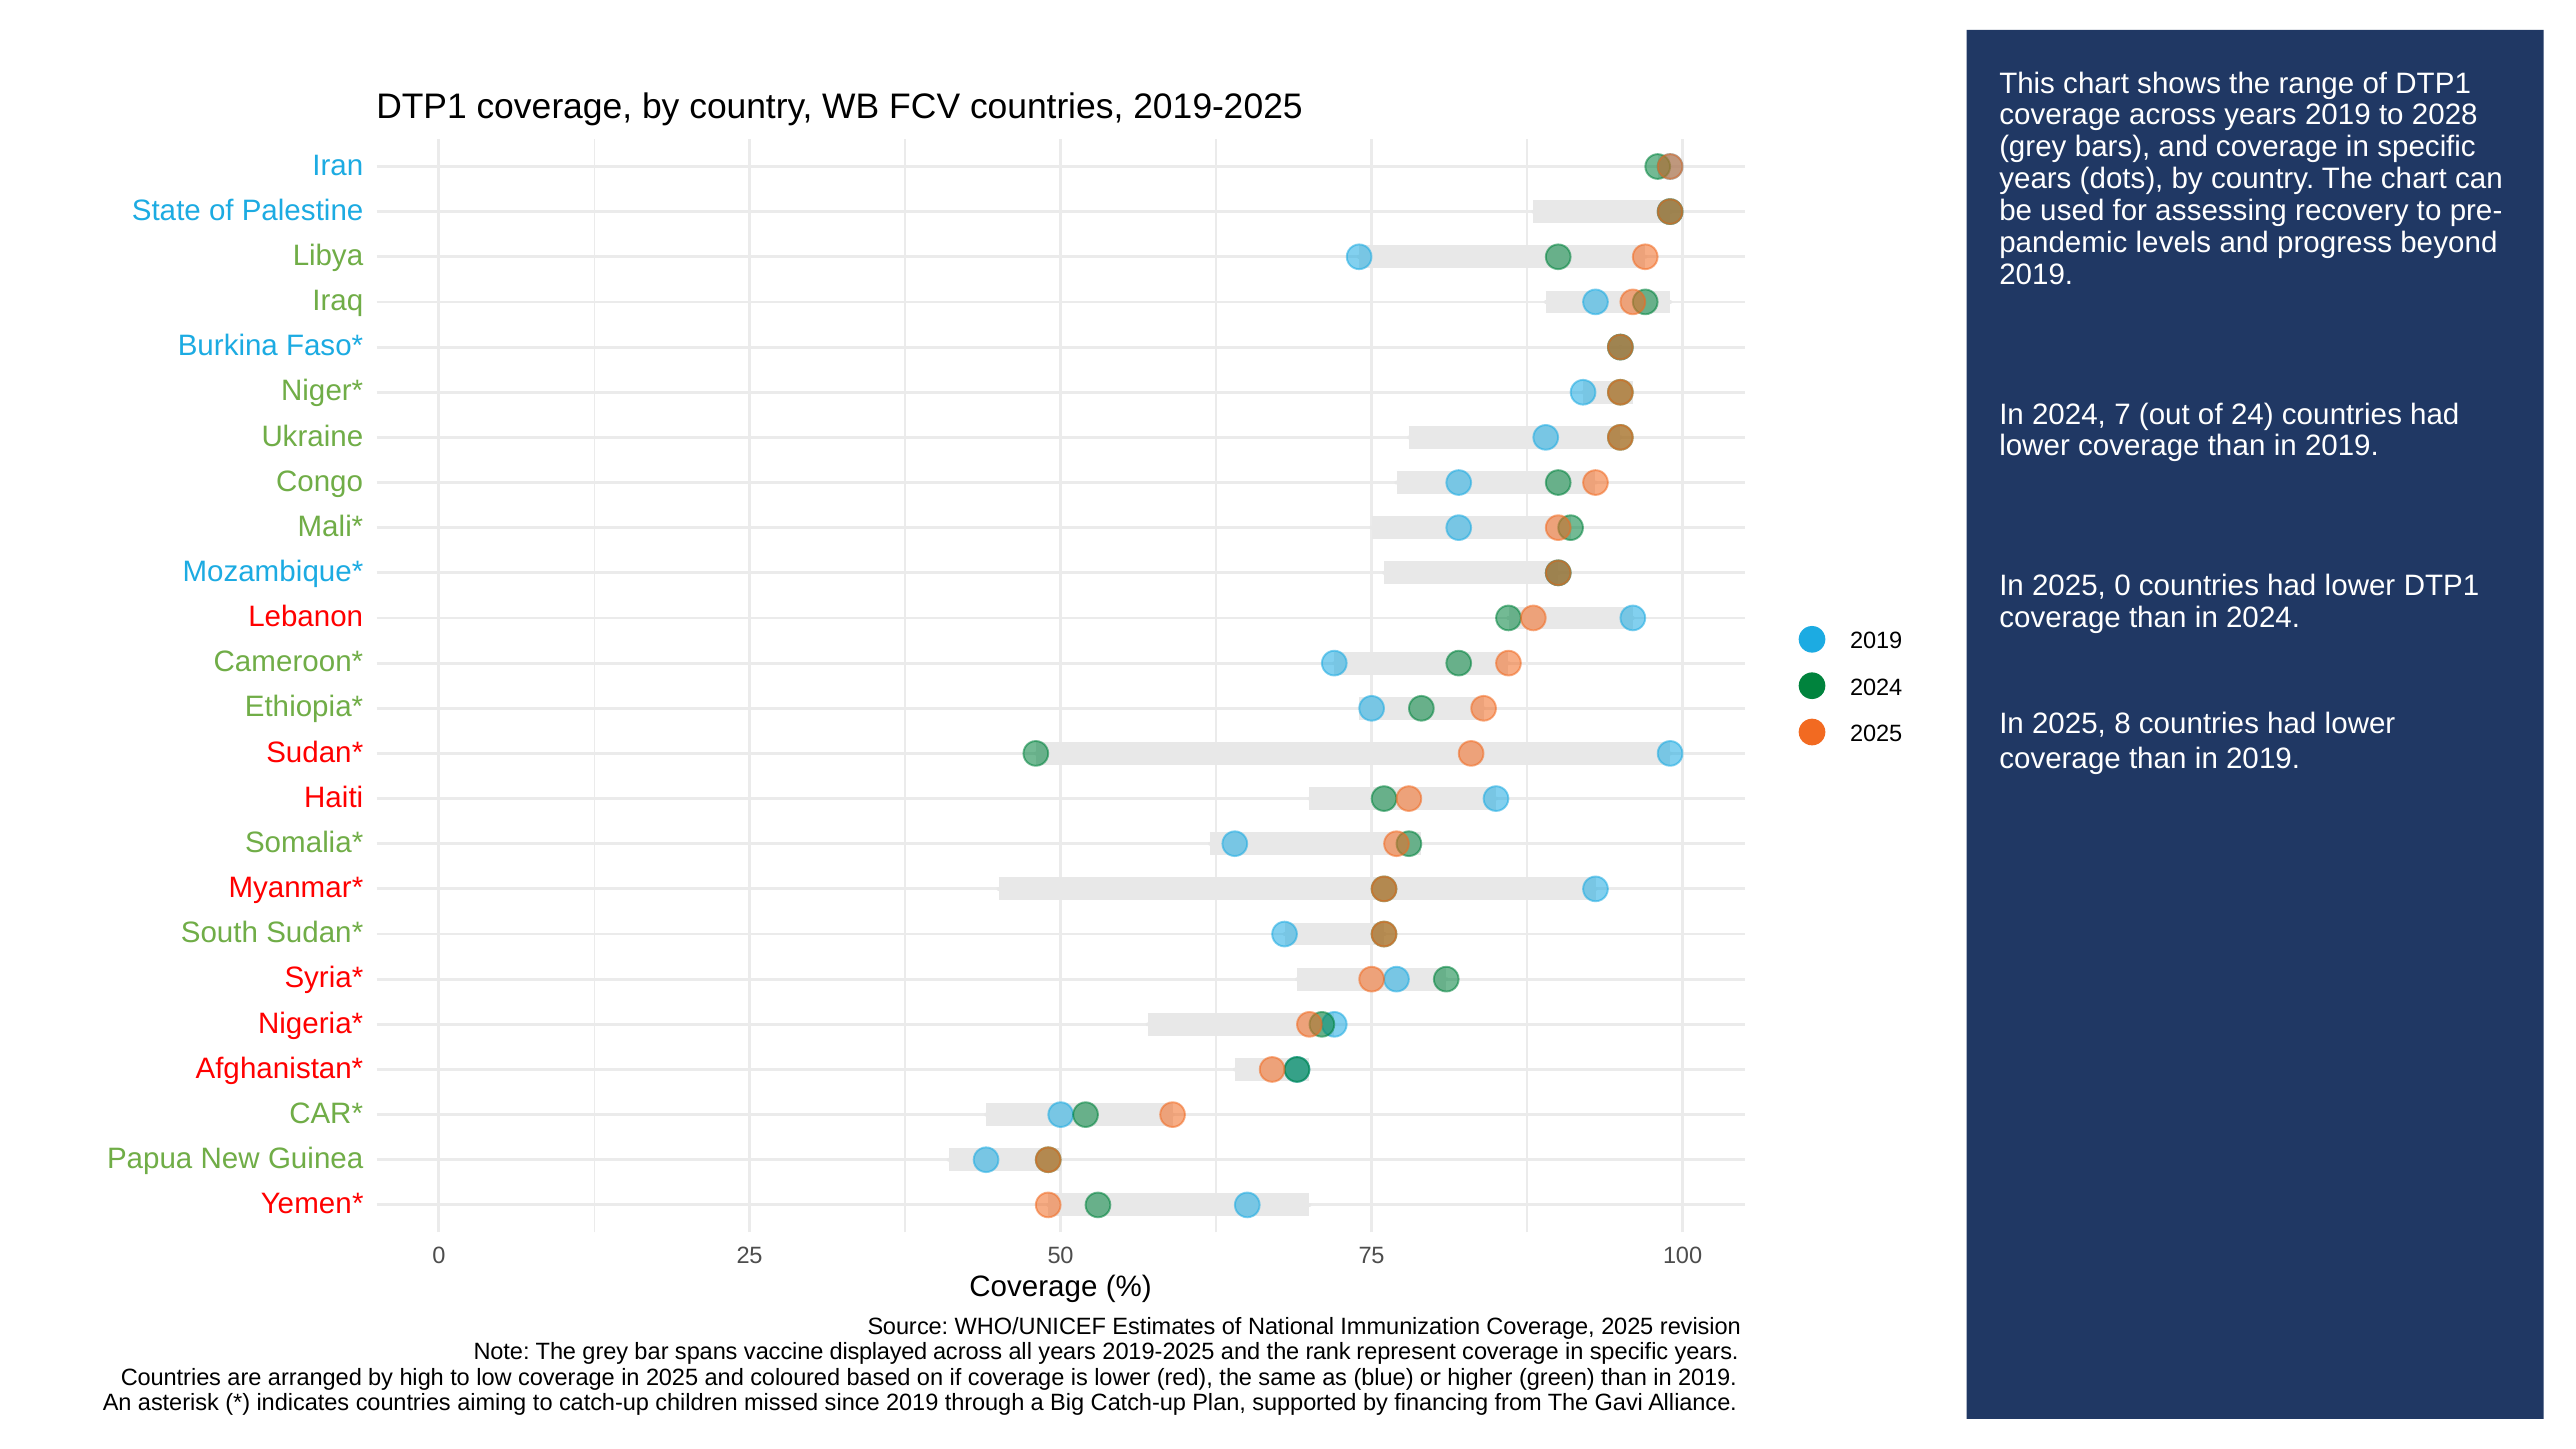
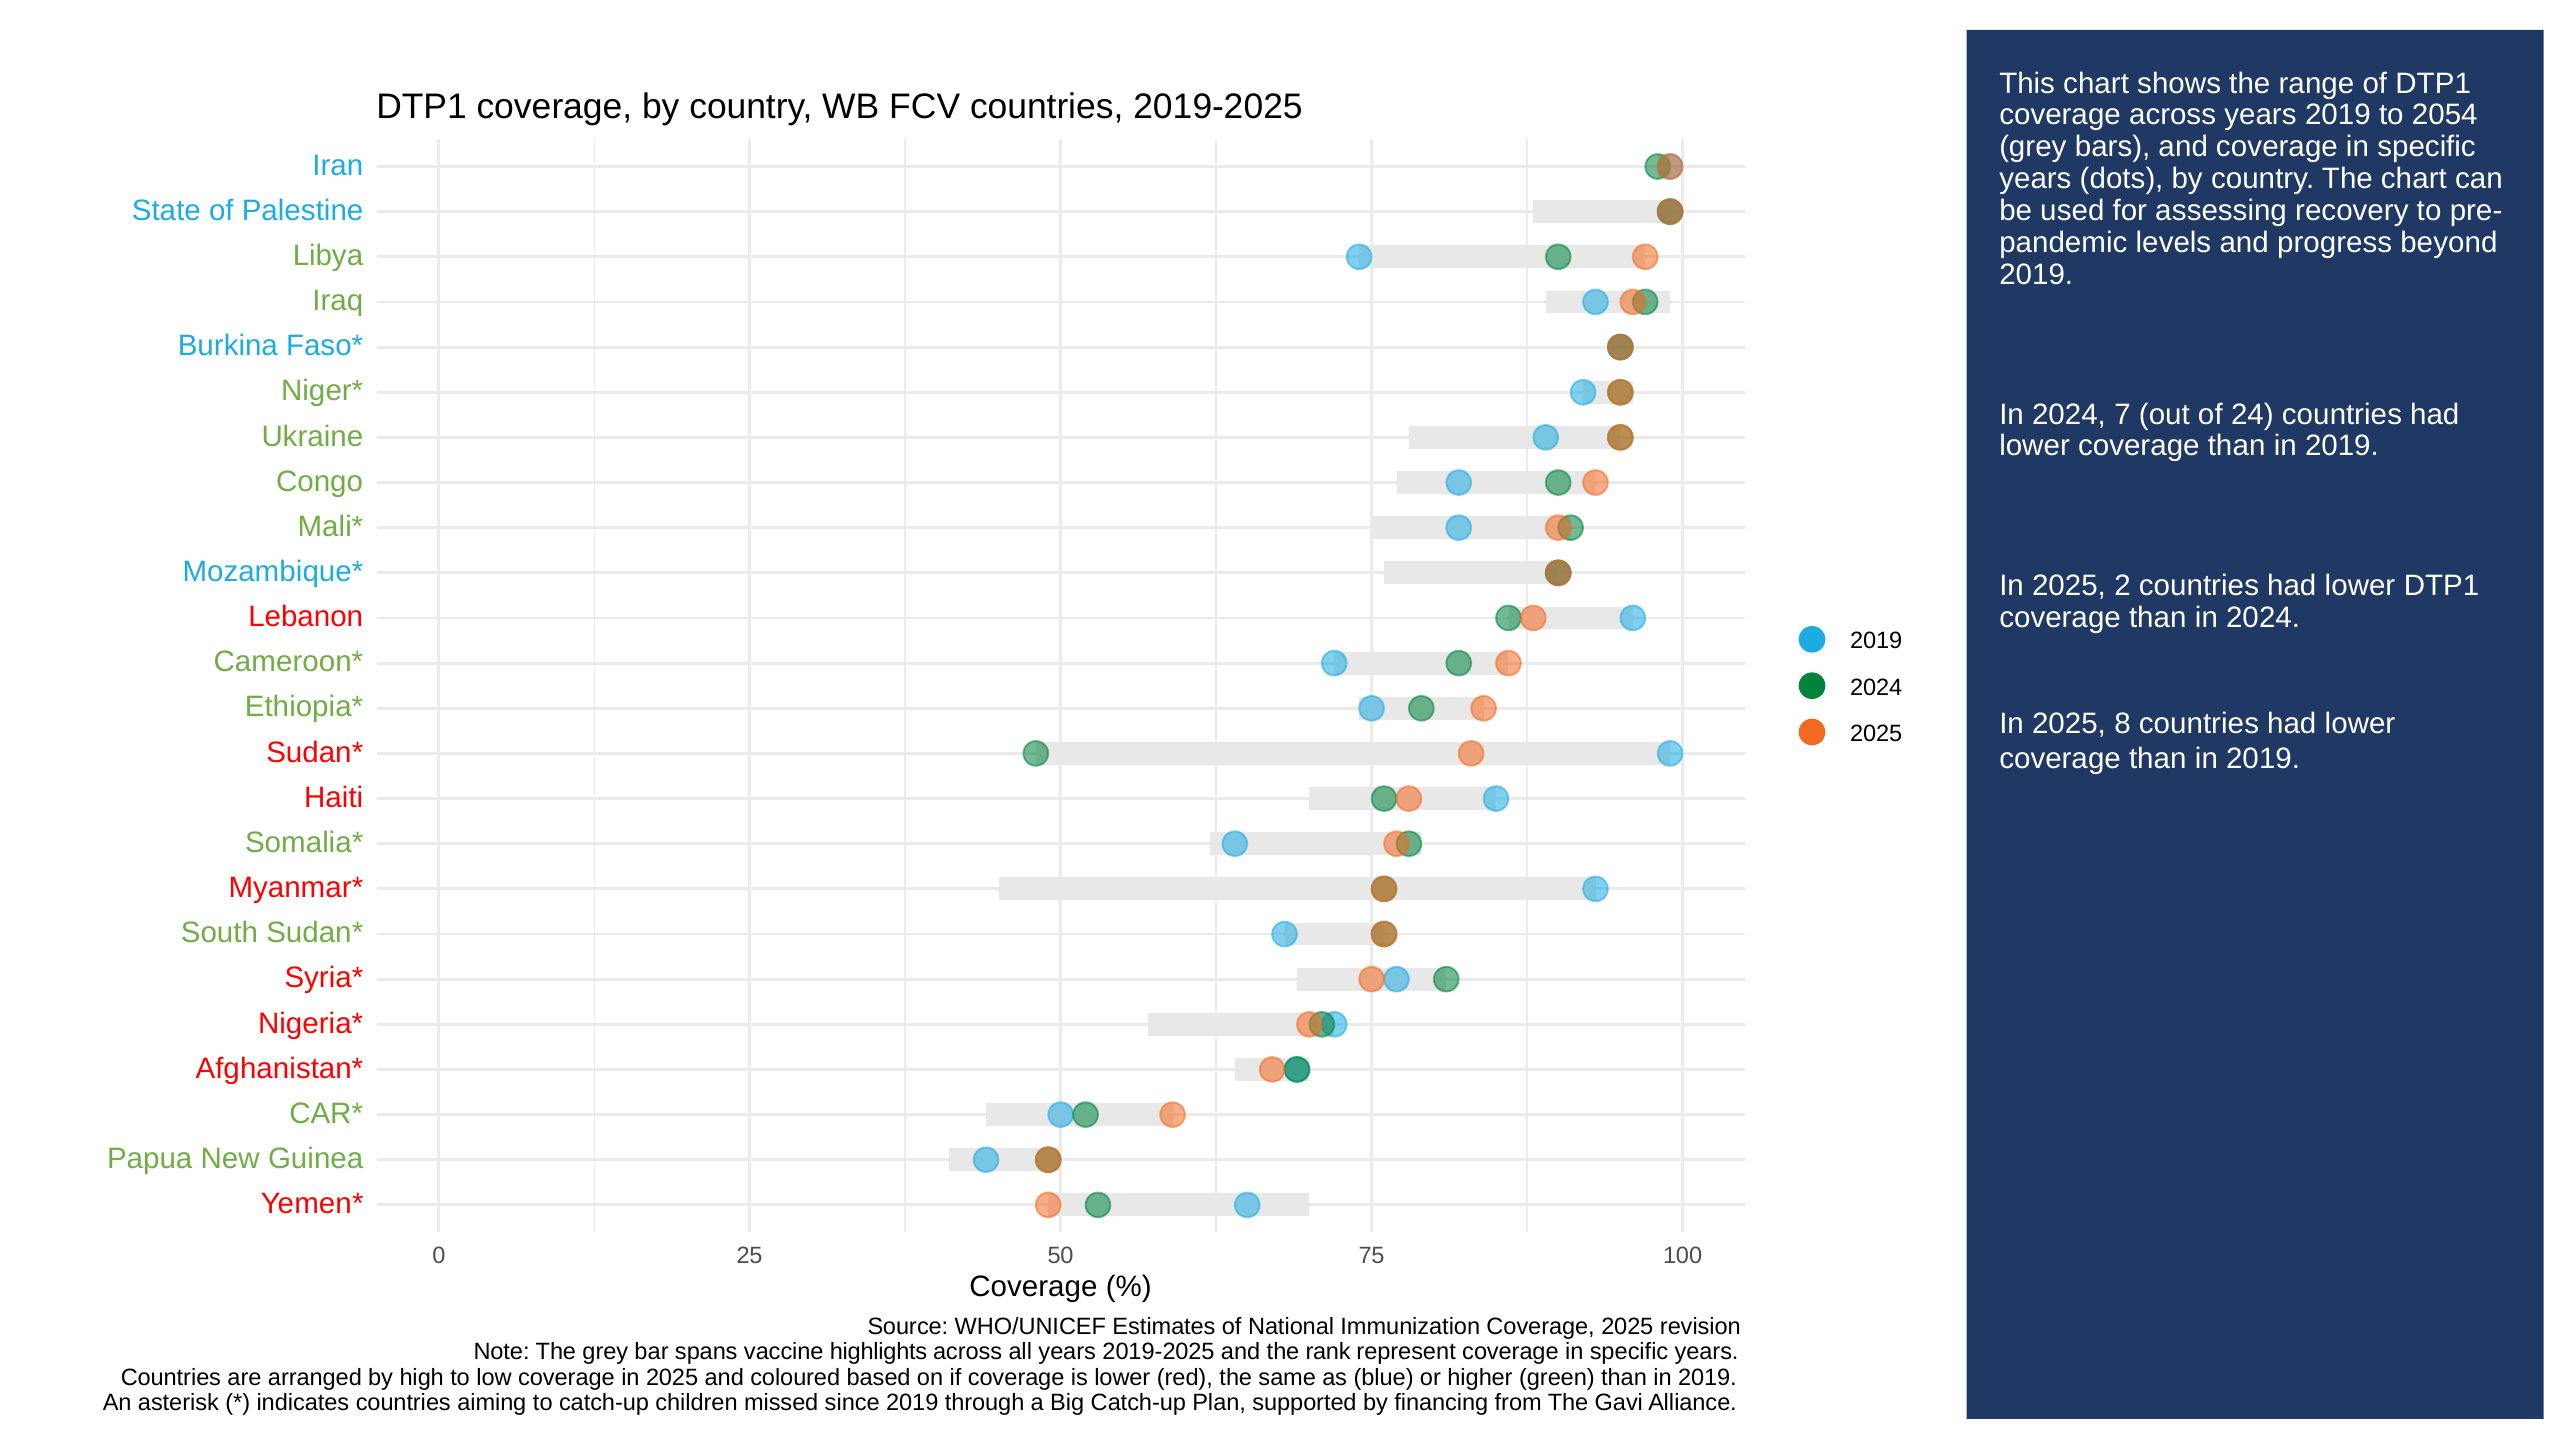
2028: 2028 -> 2054 (2445, 115)
2025 0: 0 -> 2 (2123, 586)
displayed: displayed -> highlights (878, 1352)
